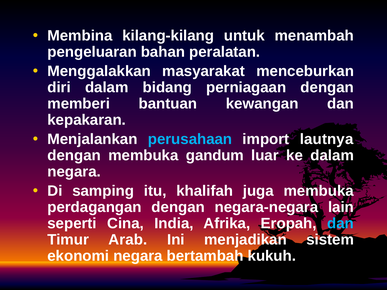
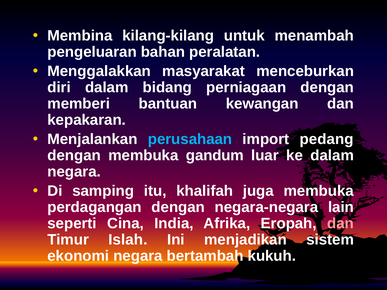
lautnya: lautnya -> pedang (327, 139)
dan colour: light blue -> pink (340, 224)
Arab: Arab -> Islah (128, 240)
